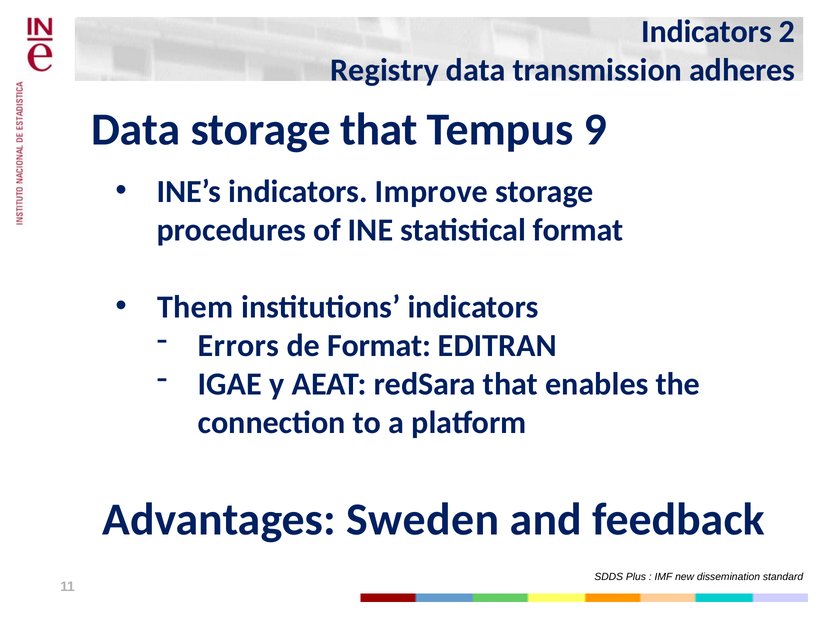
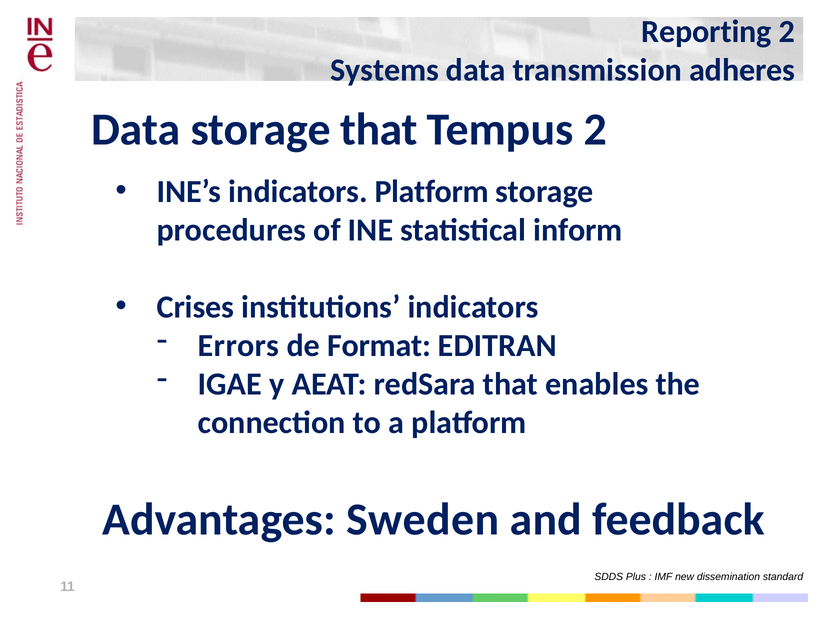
Indicators: Indicators -> Reporting (707, 32)
Registry: Registry -> Systems (385, 70)
Tempus 9: 9 -> 2 (595, 130)
indicators Improve: Improve -> Platform (432, 192)
statistical format: format -> inform (578, 230)
Them: Them -> Crises (195, 307)
